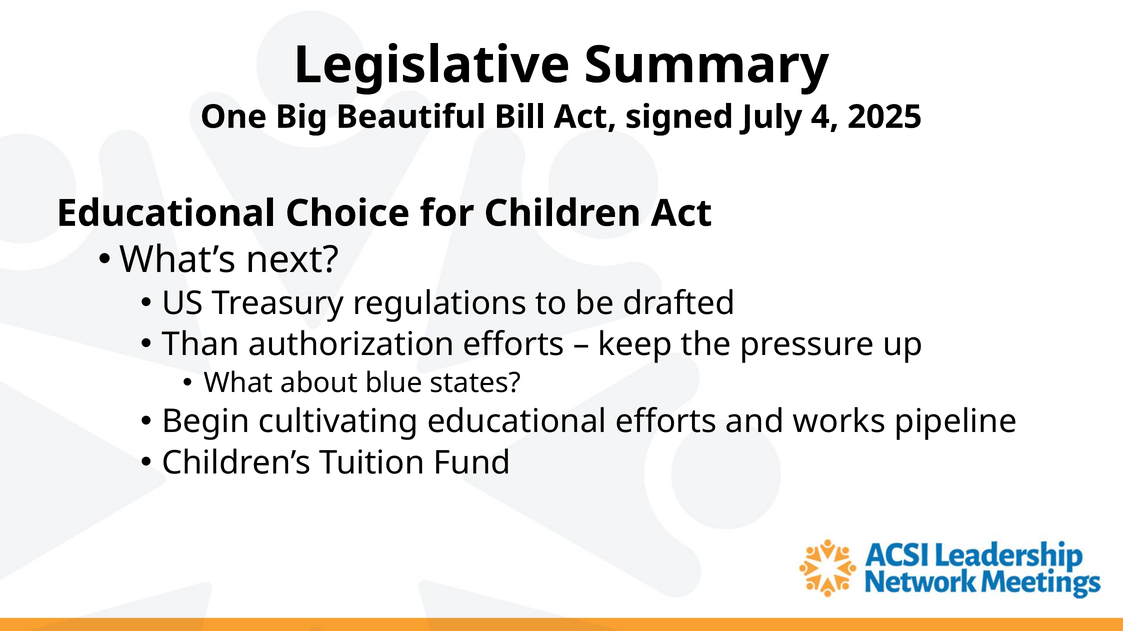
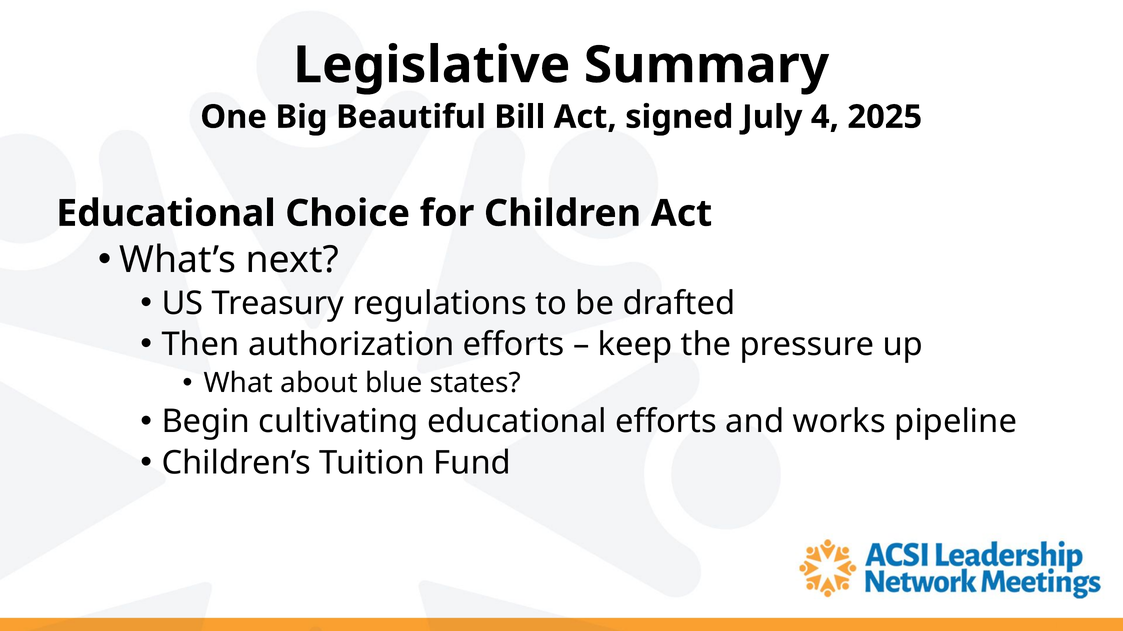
Than: Than -> Then (201, 345)
